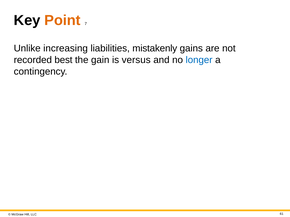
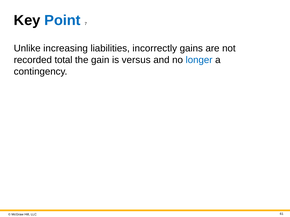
Point colour: orange -> blue (62, 20)
mistakenly: mistakenly -> incorrectly (155, 48)
best: best -> total (63, 60)
